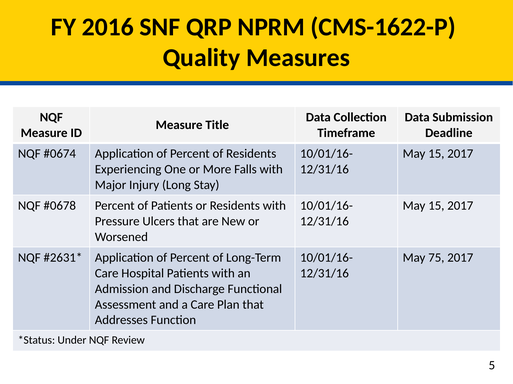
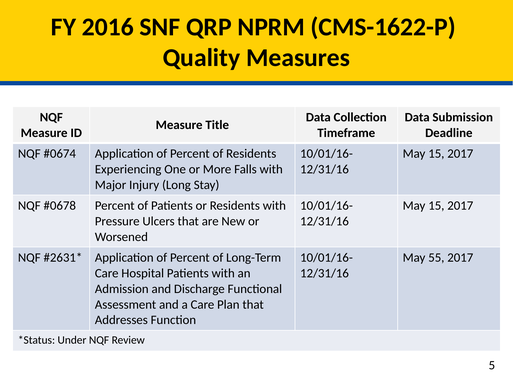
75: 75 -> 55 (436, 258)
